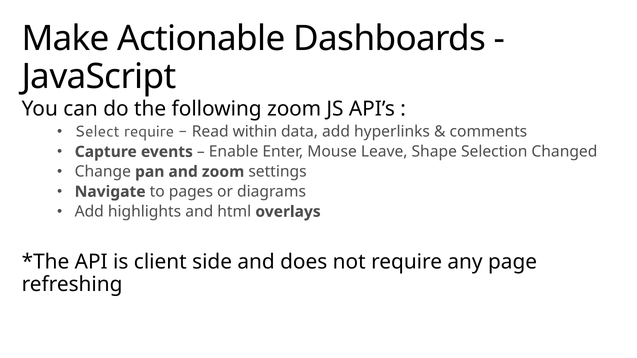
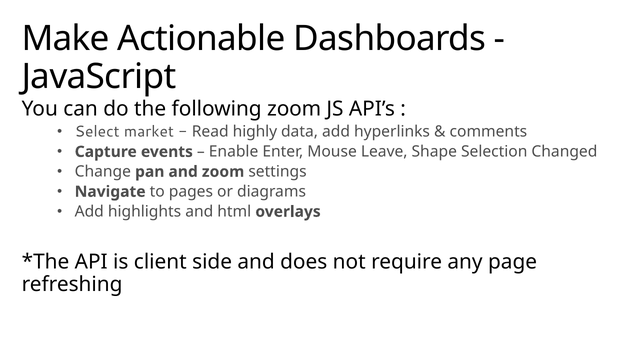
Select require: require -> market (149, 132)
within: within -> highly (255, 132)
